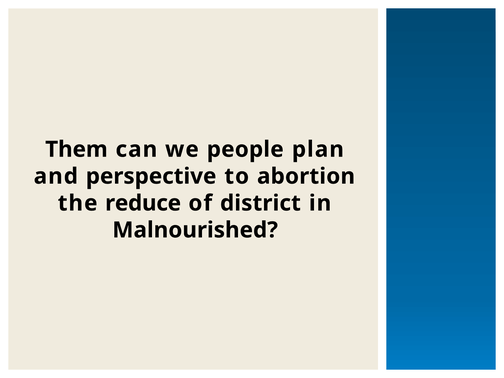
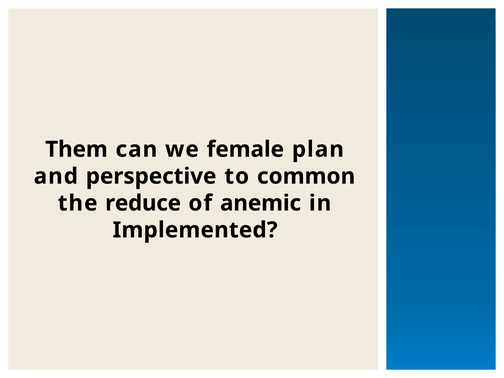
people: people -> female (245, 149)
abortion: abortion -> common (306, 176)
district: district -> anemic (261, 203)
Malnourished: Malnourished -> Implemented (195, 230)
